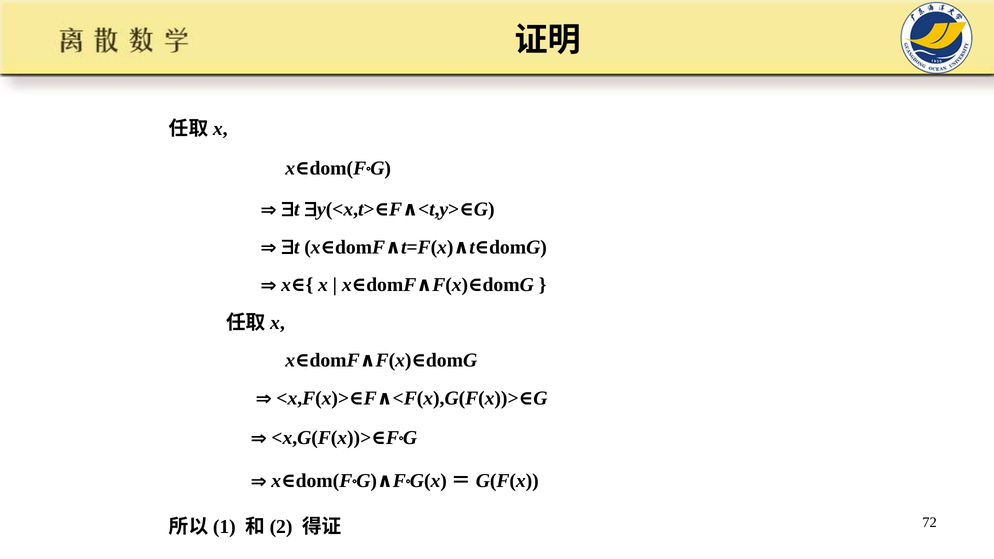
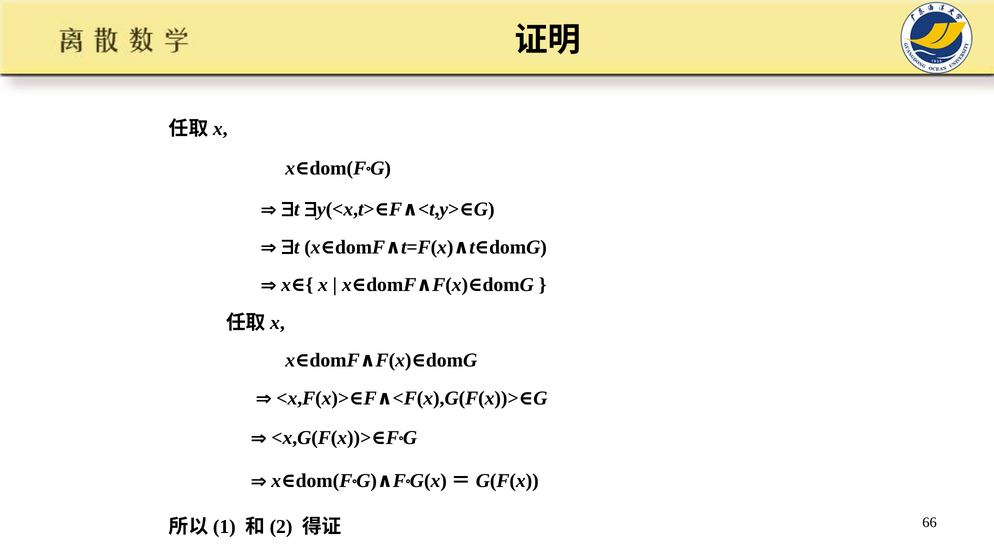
72: 72 -> 66 (930, 523)
